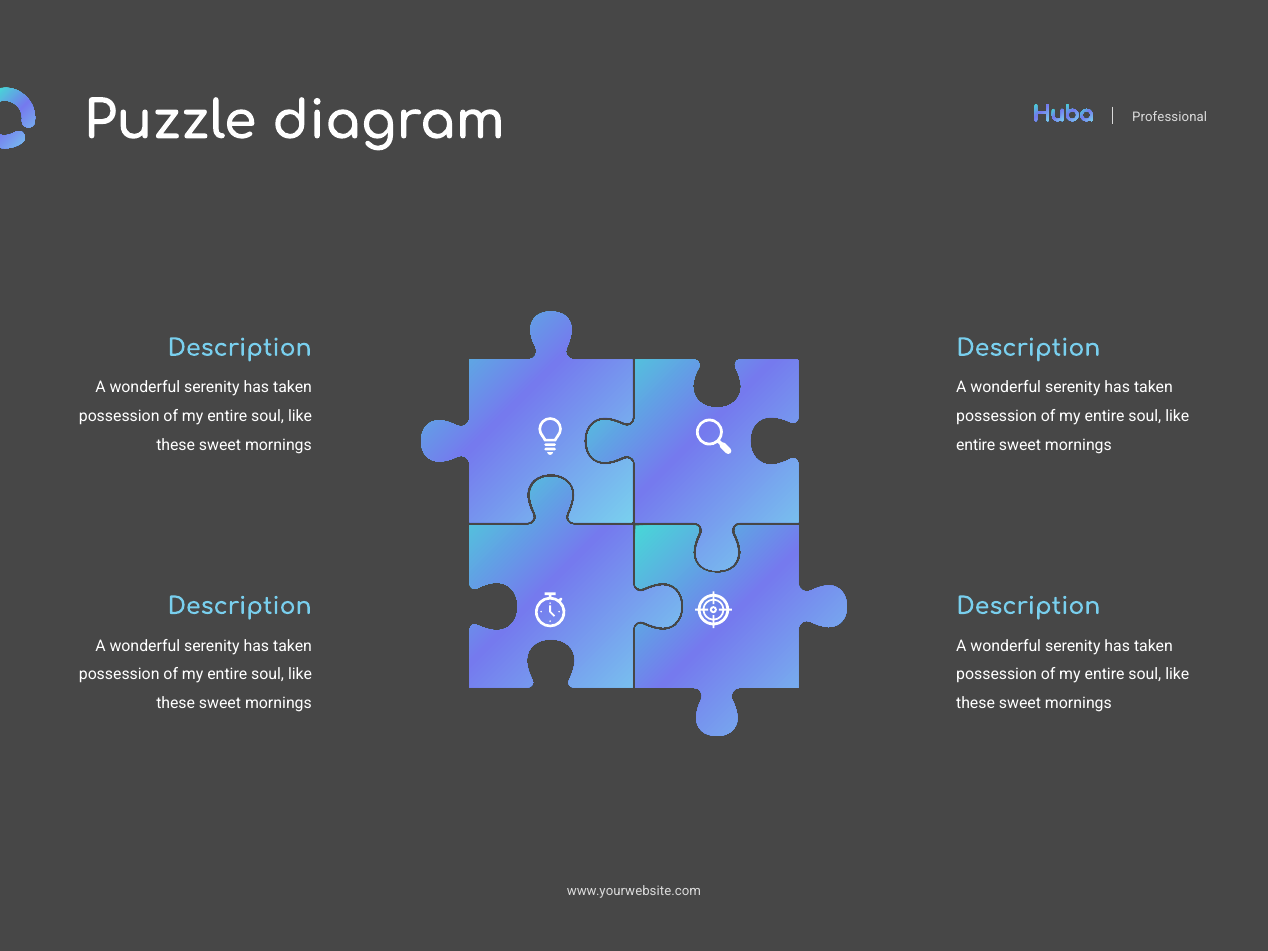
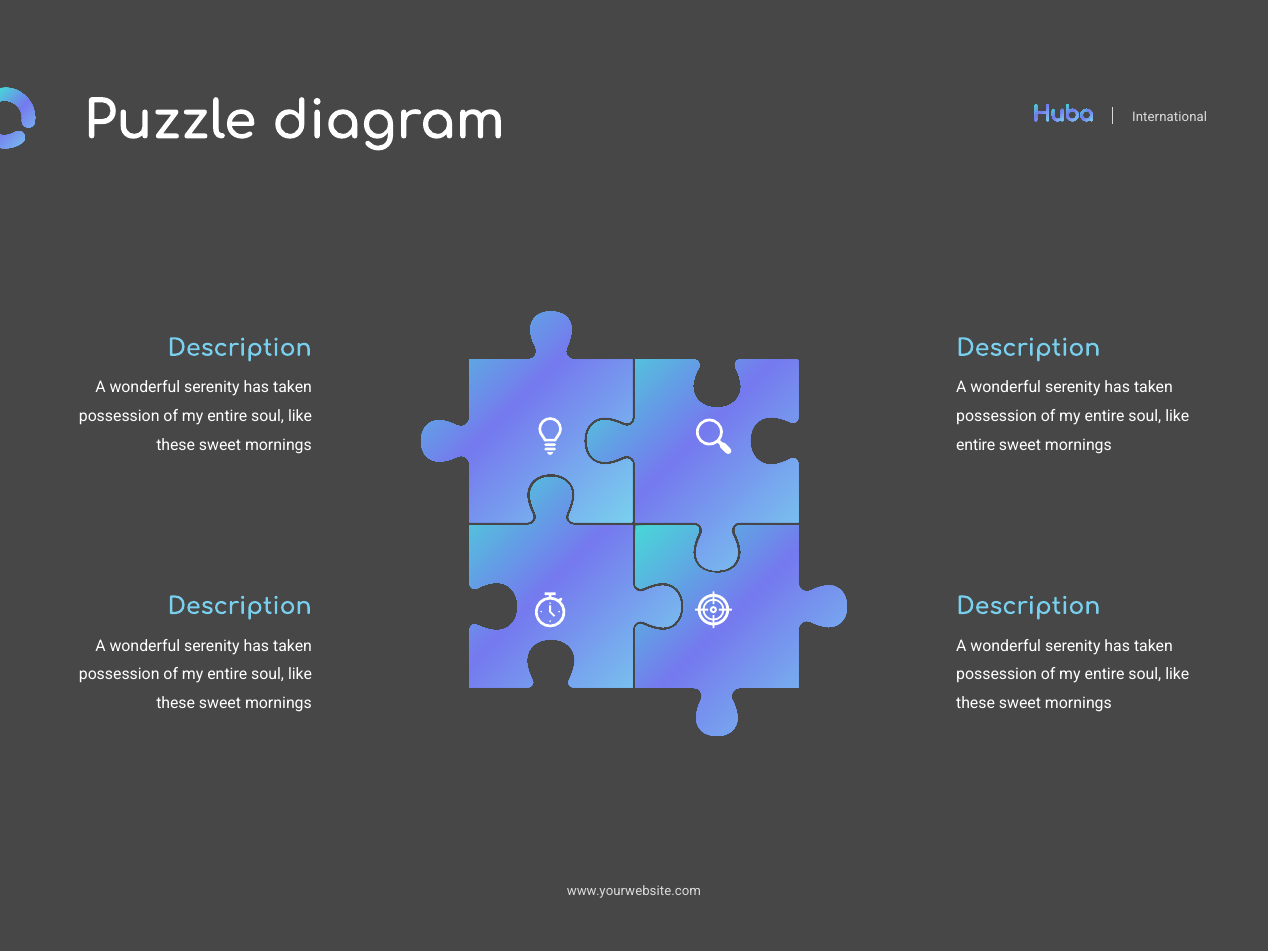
Professional: Professional -> International (1170, 117)
